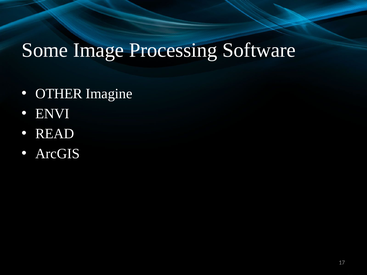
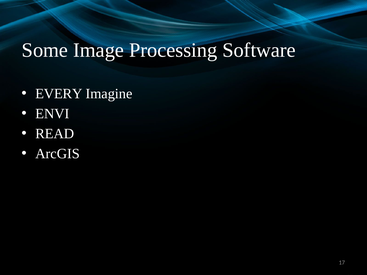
OTHER: OTHER -> EVERY (59, 94)
